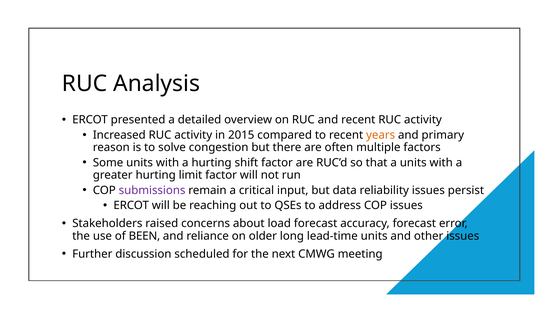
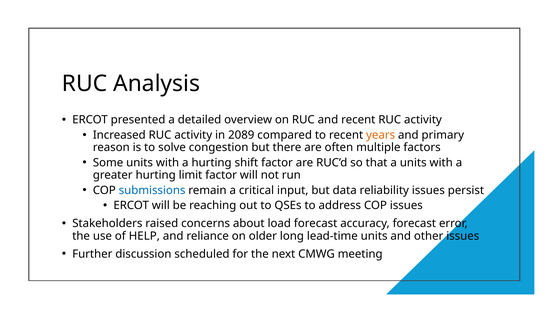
2015: 2015 -> 2089 (241, 135)
submissions colour: purple -> blue (152, 190)
BEEN: BEEN -> HELP (144, 236)
